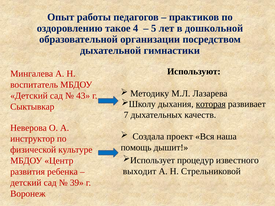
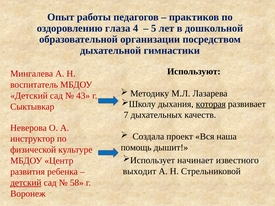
такое: такое -> глаза (118, 28)
процедур: процедур -> начинает (195, 160)
детский underline: none -> present (26, 183)
39: 39 -> 58 (77, 183)
